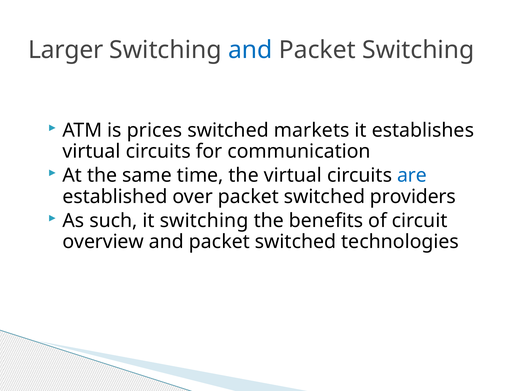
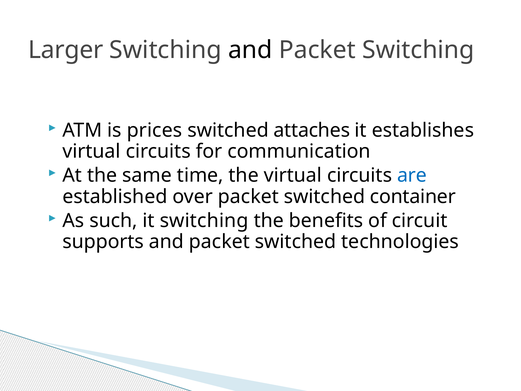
and colour: blue -> black (250, 50)
markets: markets -> attaches (312, 130)
providers: providers -> container (413, 197)
overview: overview -> supports (103, 242)
